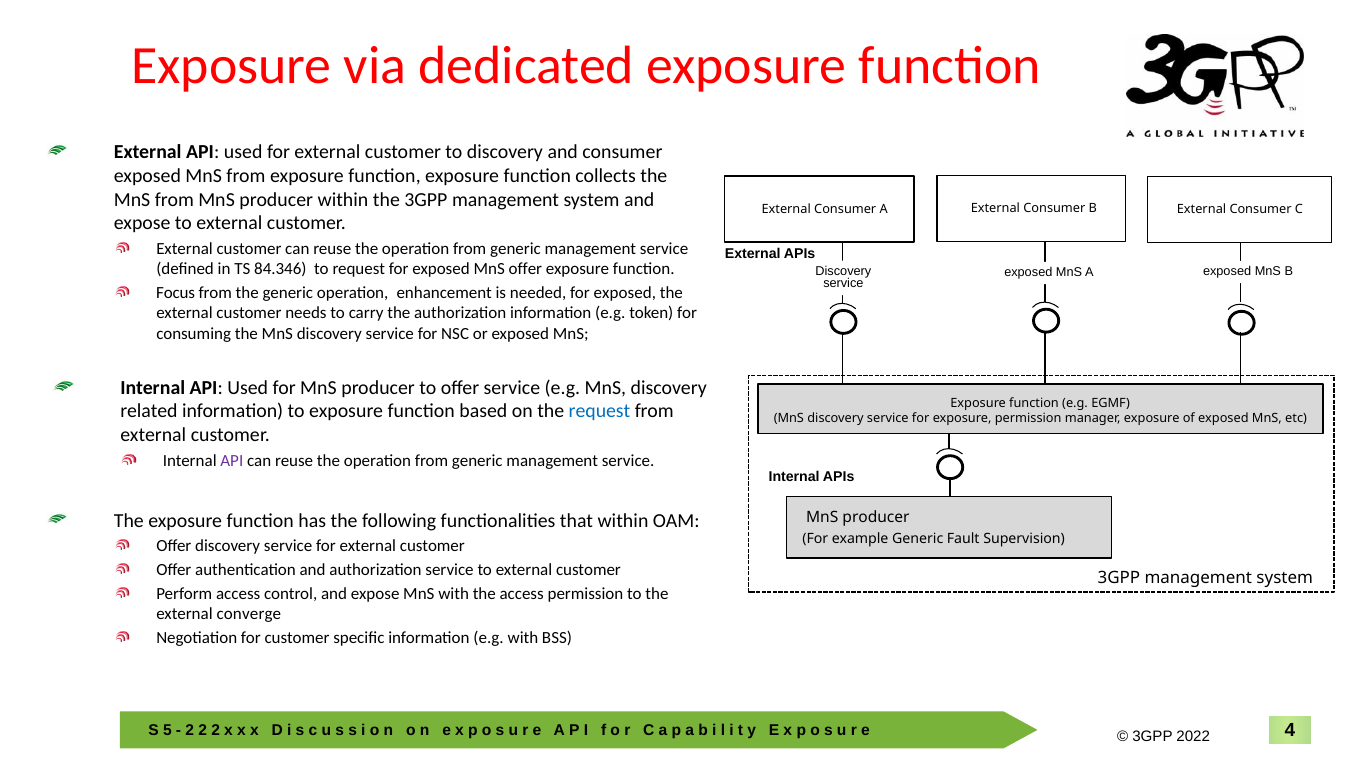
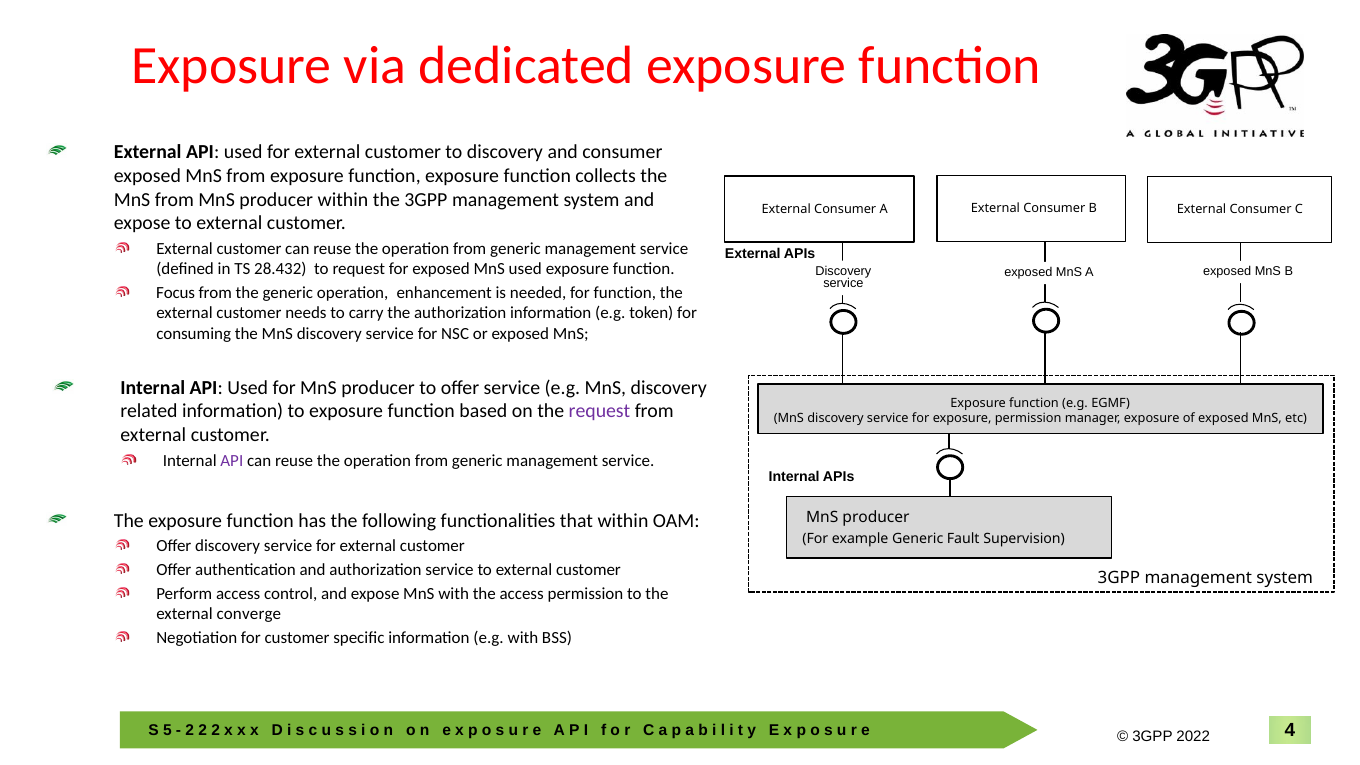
84.346: 84.346 -> 28.432 (280, 269)
MnS offer: offer -> used (525, 269)
needed for exposed: exposed -> function (625, 293)
request colour: blue -> purple (599, 411)
